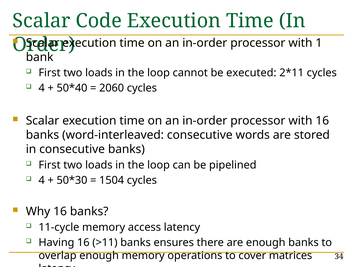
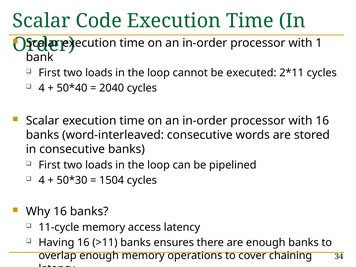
2060: 2060 -> 2040 (112, 88)
matrices: matrices -> chaining (291, 256)
